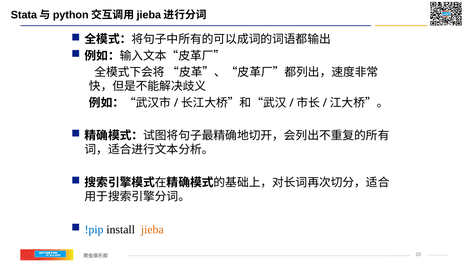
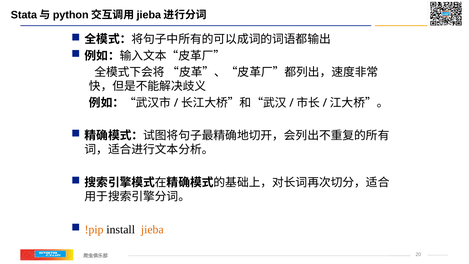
!pip colour: blue -> orange (94, 229)
